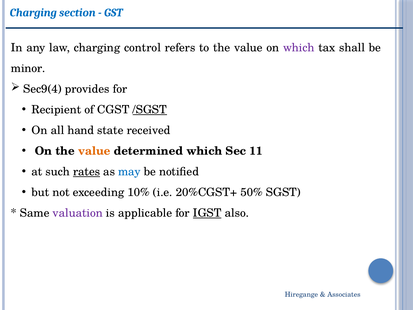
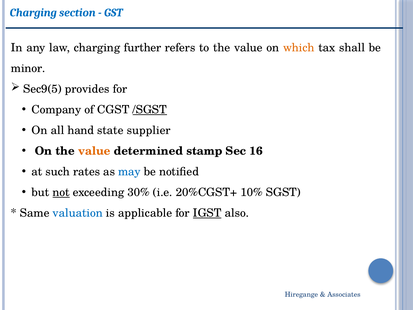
control: control -> further (143, 48)
which colour: purple -> orange (299, 48)
Sec9(4: Sec9(4 -> Sec9(5 (42, 89)
Recipient: Recipient -> Company (56, 110)
received: received -> supplier (149, 130)
determined which: which -> stamp (204, 151)
11: 11 -> 16 (256, 151)
rates underline: present -> none (87, 171)
not underline: none -> present (61, 192)
10%: 10% -> 30% (139, 192)
50%: 50% -> 10% (252, 192)
valuation colour: purple -> blue (78, 213)
